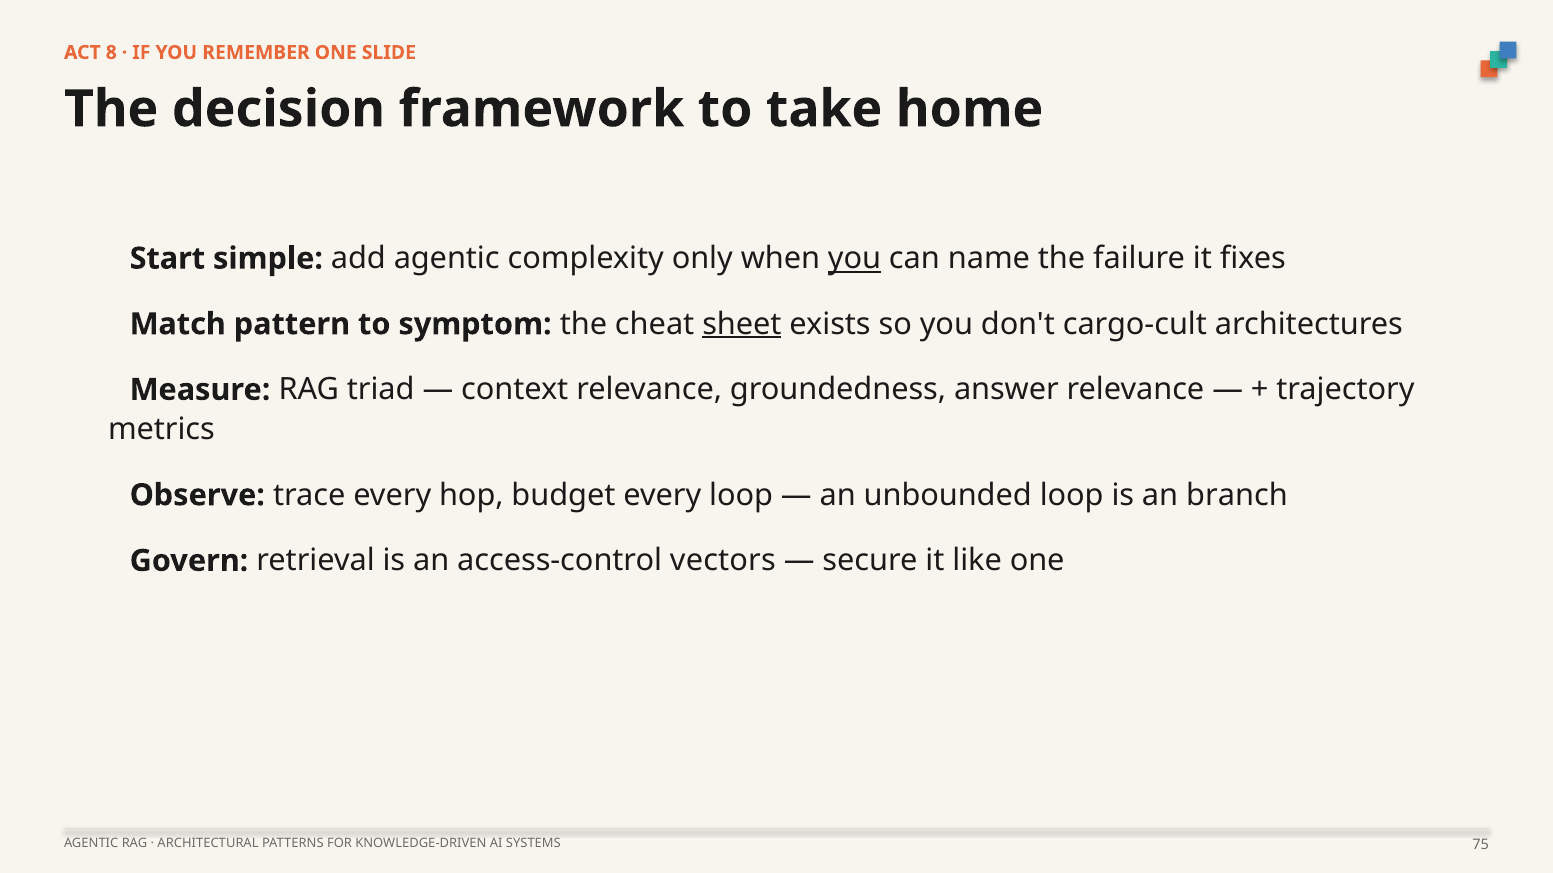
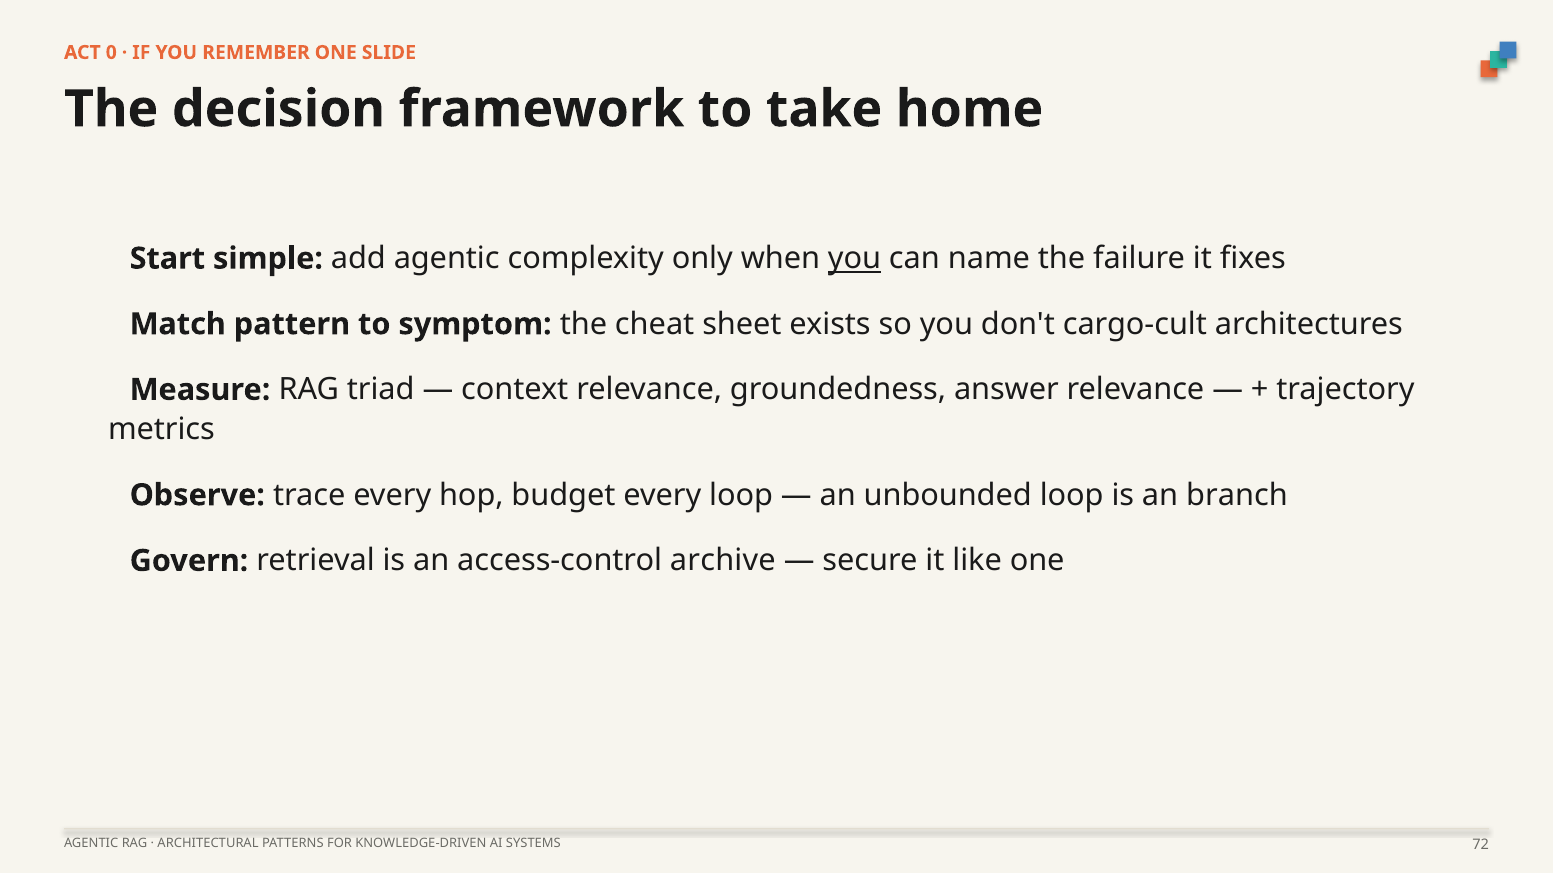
8: 8 -> 0 (111, 53)
sheet underline: present -> none (742, 324)
vectors: vectors -> archive (723, 561)
75: 75 -> 72 (1481, 845)
